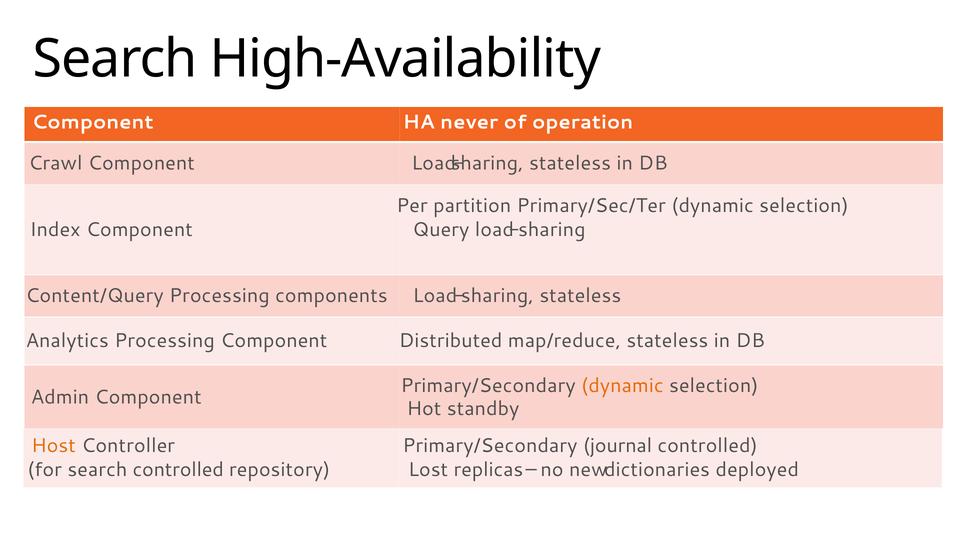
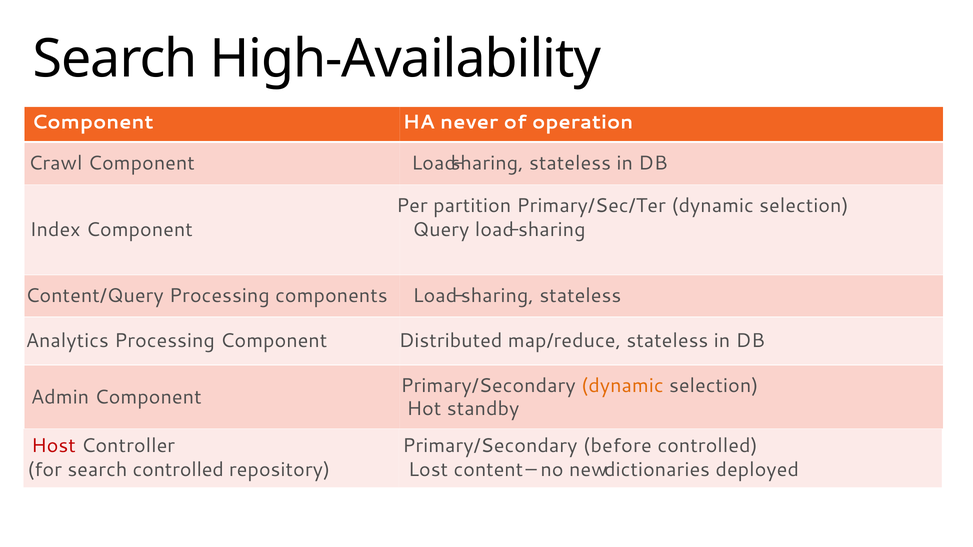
Host colour: orange -> red (54, 446)
journal: journal -> before (617, 446)
replicas: replicas -> content (488, 470)
